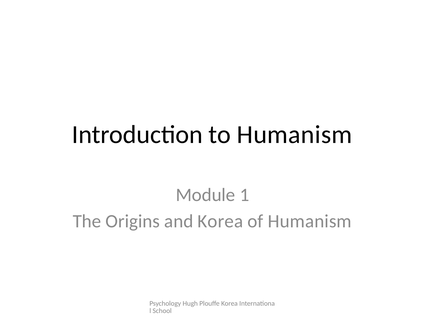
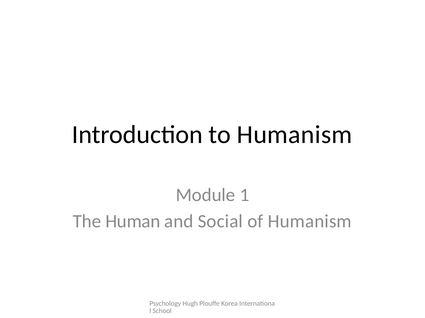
Origins: Origins -> Human (133, 222)
and Korea: Korea -> Social (220, 222)
